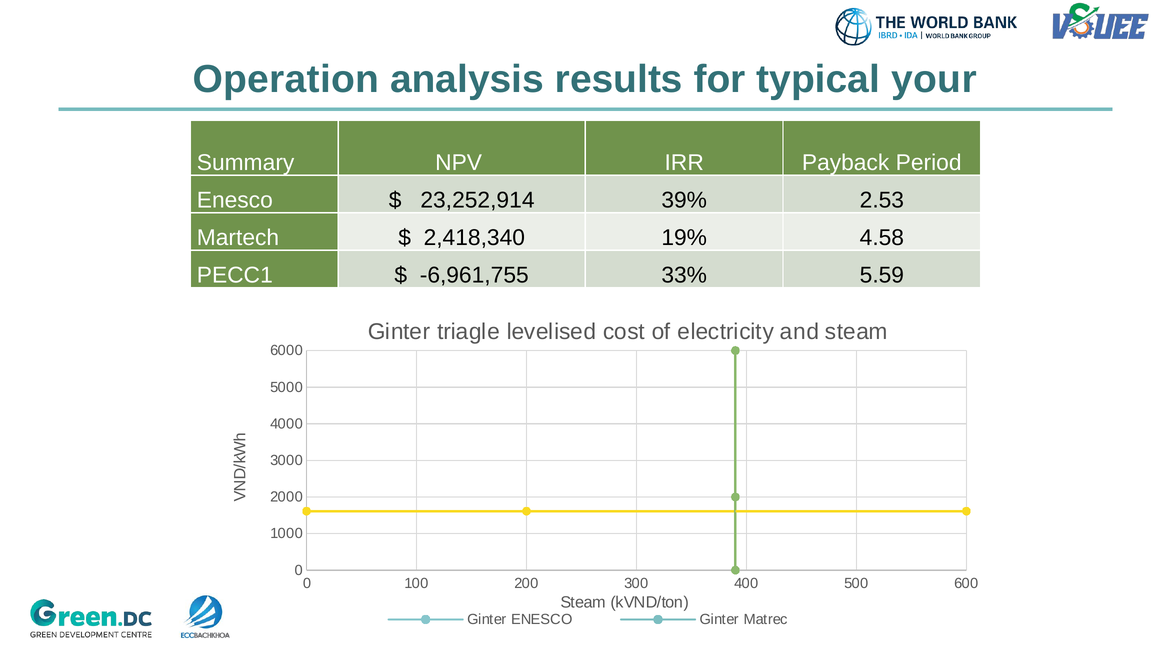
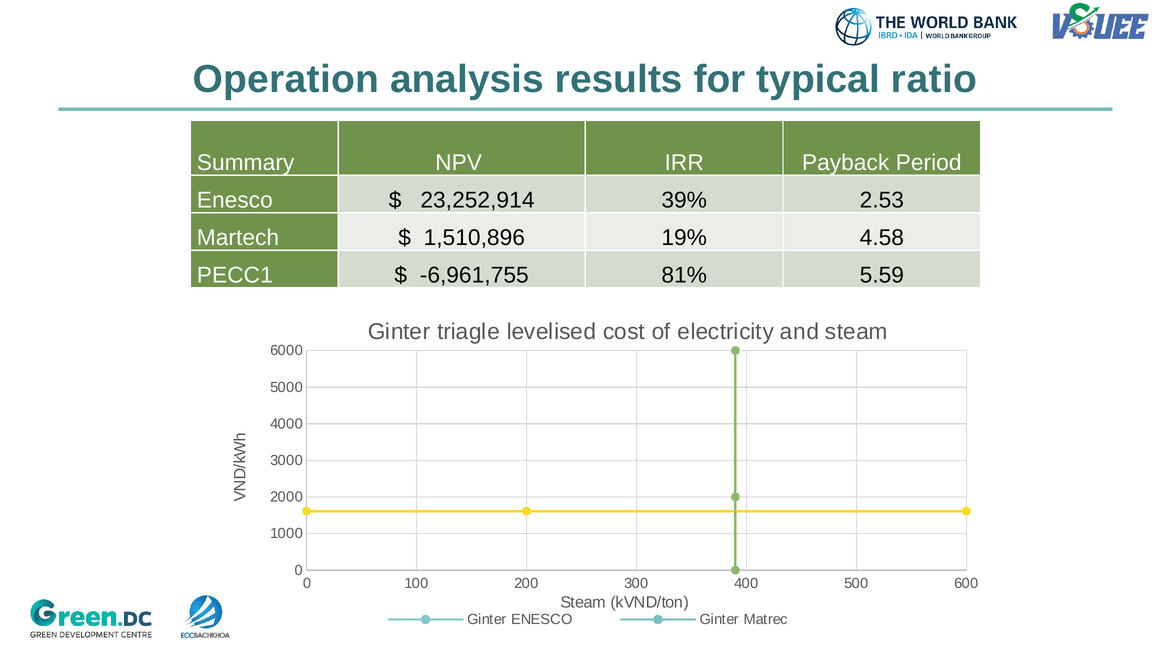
your: your -> ratio (934, 79)
2,418,340: 2,418,340 -> 1,510,896 (474, 238)
33%: 33% -> 81% (684, 275)
